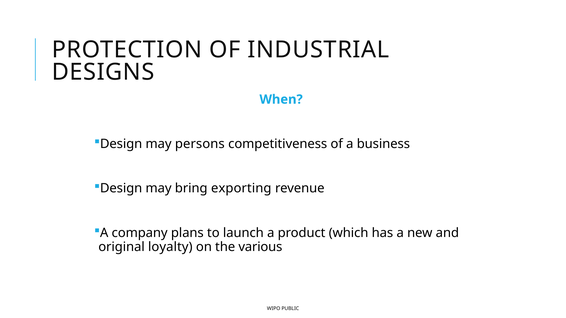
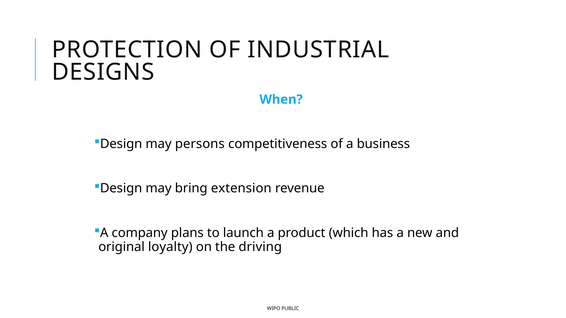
exporting: exporting -> extension (241, 189)
various: various -> driving (260, 247)
